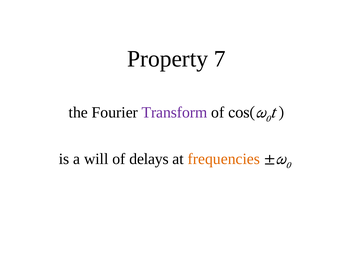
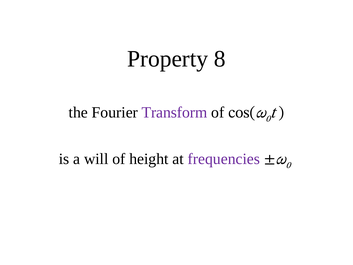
7: 7 -> 8 (220, 59)
delays: delays -> height (149, 159)
frequencies colour: orange -> purple (224, 159)
